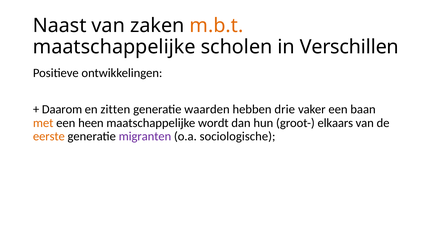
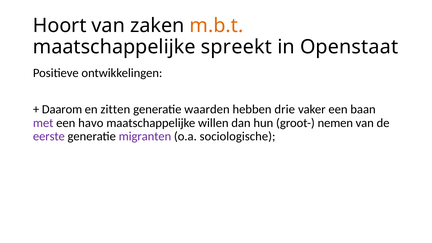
Naast: Naast -> Hoort (60, 26)
scholen: scholen -> spreekt (236, 47)
Verschillen: Verschillen -> Openstaat (349, 47)
met colour: orange -> purple (43, 123)
heen: heen -> havo (91, 123)
wordt: wordt -> willen (213, 123)
elkaars: elkaars -> nemen (335, 123)
eerste colour: orange -> purple (49, 136)
